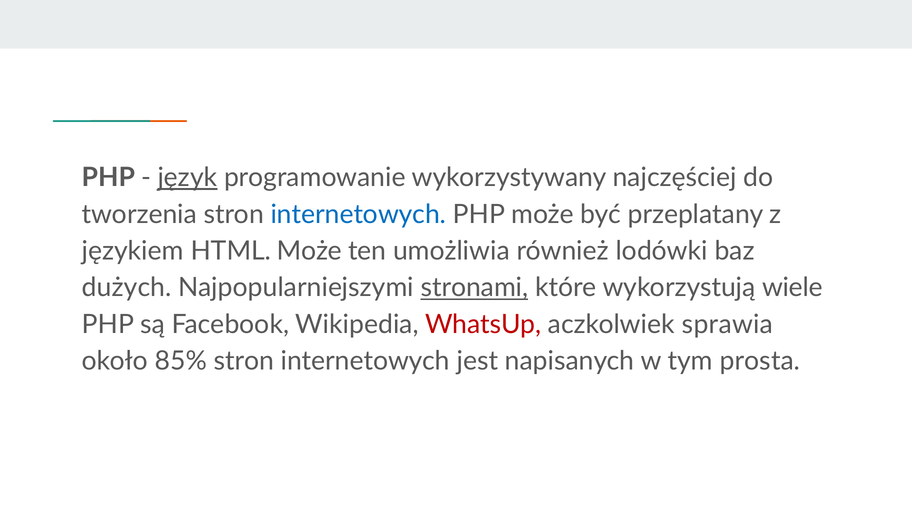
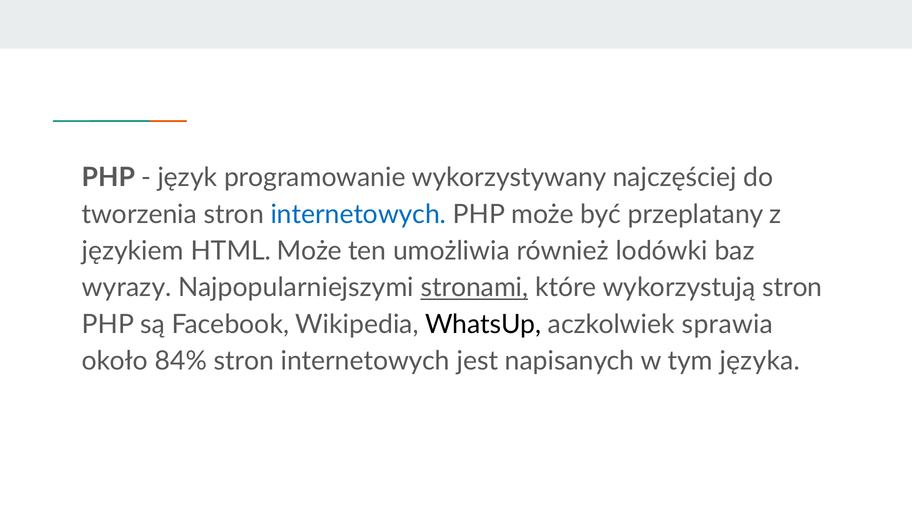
język underline: present -> none (187, 178)
dużych: dużych -> wyrazy (127, 288)
wykorzystują wiele: wiele -> stron (792, 288)
WhatsUp colour: red -> black (483, 324)
85%: 85% -> 84% (181, 361)
prosta: prosta -> języka (760, 361)
